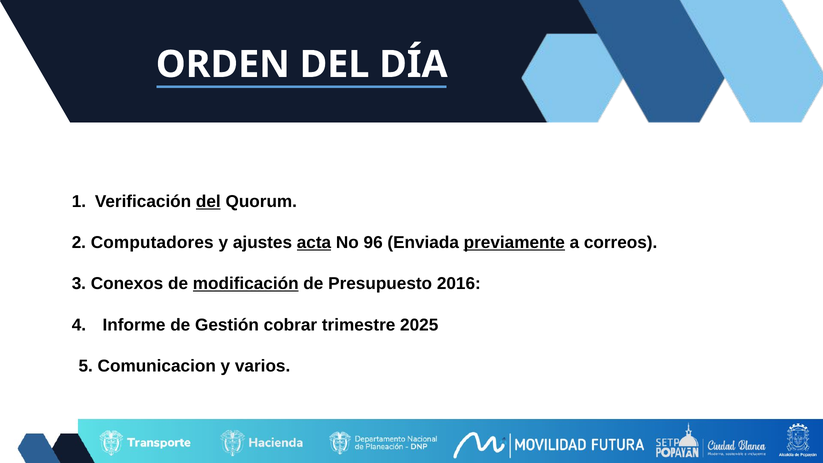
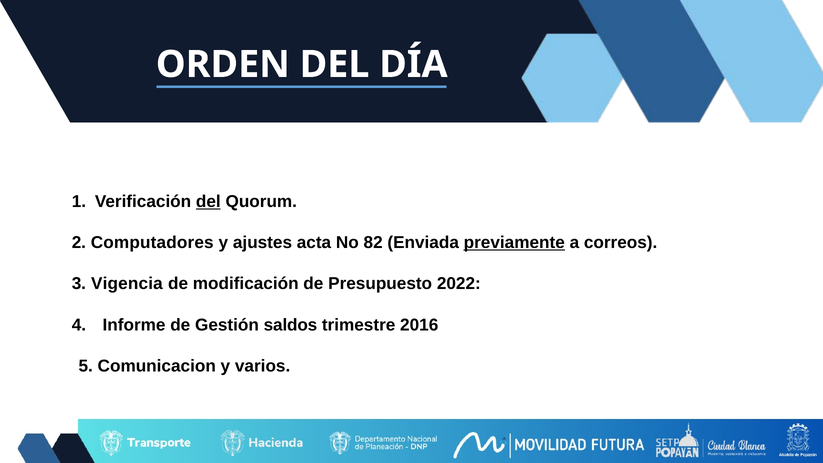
acta underline: present -> none (314, 243)
96: 96 -> 82 (373, 243)
Conexos: Conexos -> Vigencia (127, 284)
modificación underline: present -> none (246, 284)
2016: 2016 -> 2022 (459, 284)
cobrar: cobrar -> saldos (290, 325)
2025: 2025 -> 2016 (419, 325)
